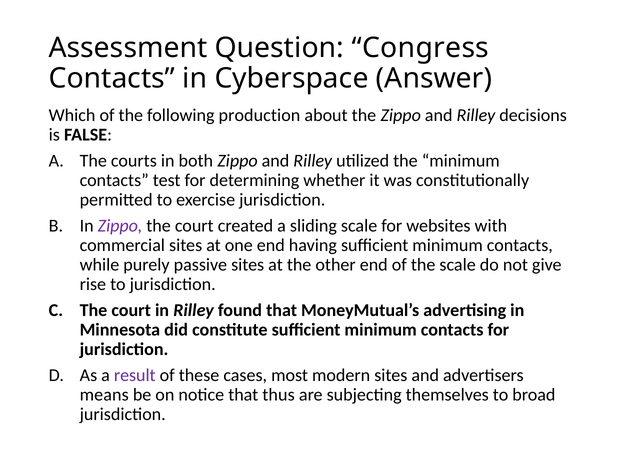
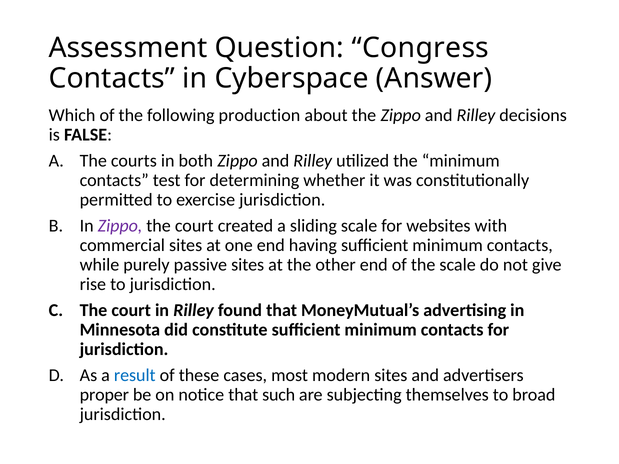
result colour: purple -> blue (135, 375)
means: means -> proper (104, 395)
thus: thus -> such (279, 395)
